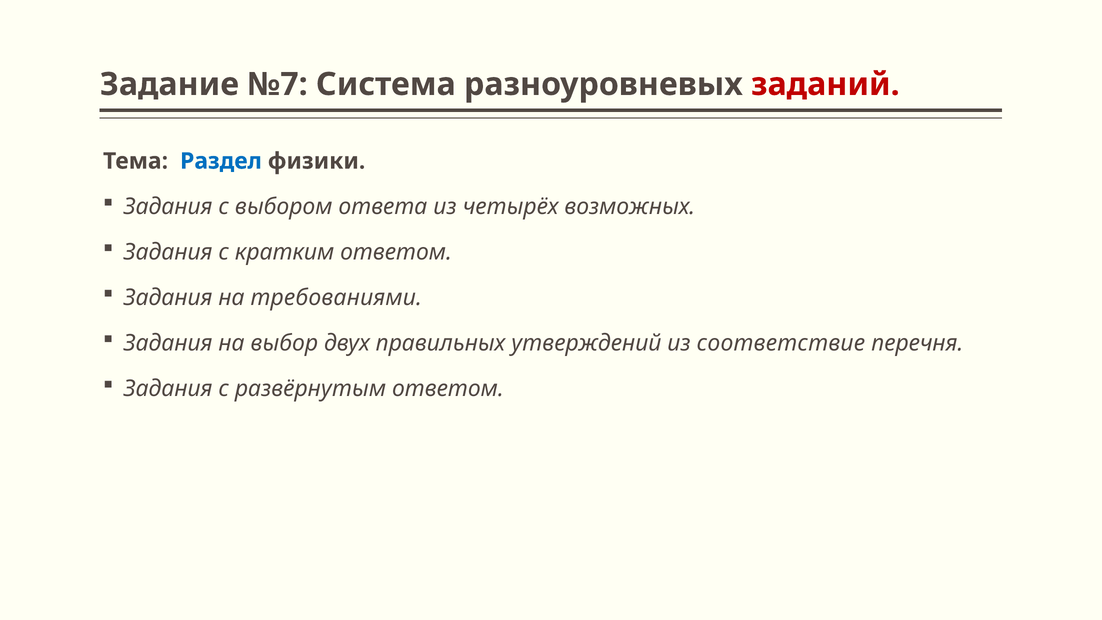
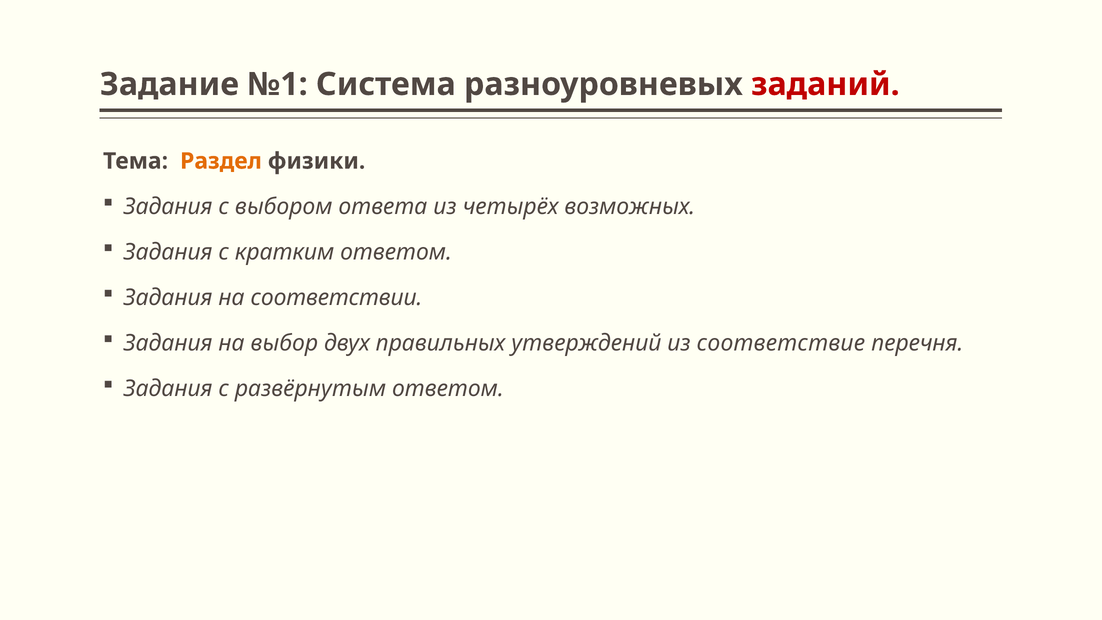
№7: №7 -> №1 (277, 84)
Раздел colour: blue -> orange (221, 161)
требованиями: требованиями -> соответствии (336, 298)
